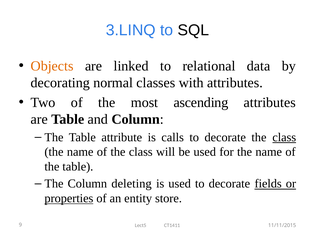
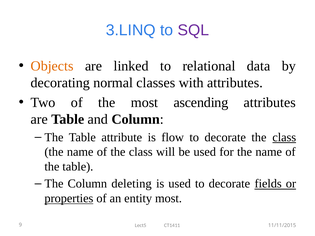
SQL colour: black -> purple (193, 30)
calls: calls -> flow (173, 137)
entity store: store -> most (168, 199)
